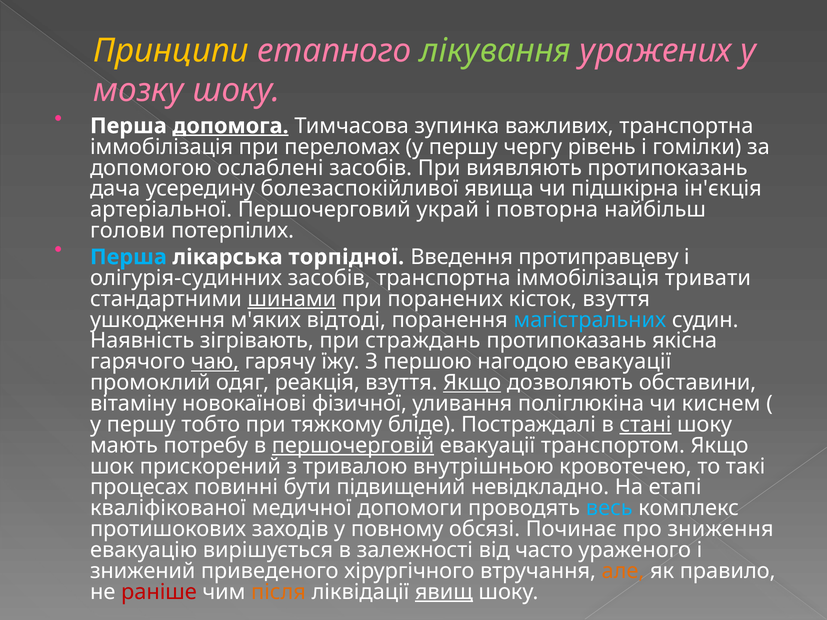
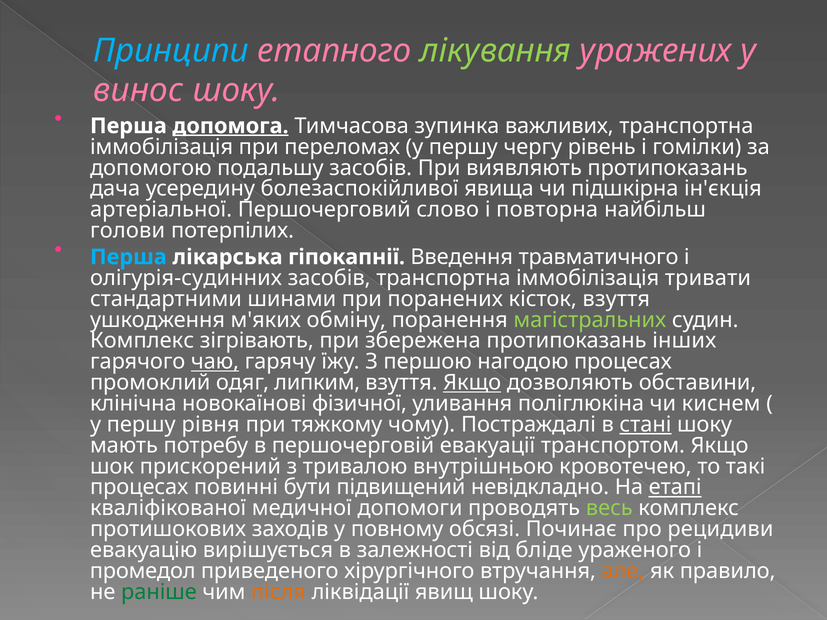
Принципи colour: yellow -> light blue (171, 51)
мозку: мозку -> винос (139, 91)
ослаблені: ослаблені -> подальшу (270, 168)
украй: украй -> слово (448, 210)
торпідної: торпідної -> гіпокапнії (347, 257)
протиправцеву: протиправцеву -> травматичного (599, 257)
шинами underline: present -> none (292, 299)
відтоді: відтоді -> обміну (346, 320)
магістральних colour: light blue -> light green (590, 320)
Наявність: Наявність -> Комплекс (142, 341)
страждань: страждань -> збережена (423, 341)
якісна: якісна -> інших (684, 341)
нагодою евакуації: евакуації -> процесах (623, 362)
реакція: реакція -> липким (317, 383)
вітаміну: вітаміну -> клінічна (133, 404)
тобто: тобто -> рівня (211, 425)
бліде: бліде -> чому (422, 425)
першочерговій underline: present -> none (353, 446)
етапі underline: none -> present (675, 487)
весь colour: light blue -> light green (609, 508)
зниження: зниження -> рецидиви (720, 529)
часто: часто -> бліде (544, 550)
знижений: знижений -> промедол (143, 571)
раніше colour: red -> green (159, 592)
явищ underline: present -> none (444, 592)
